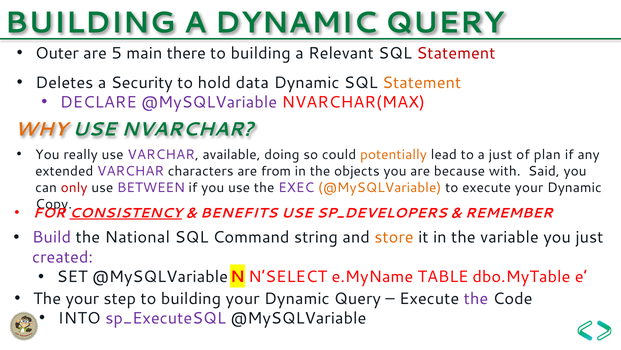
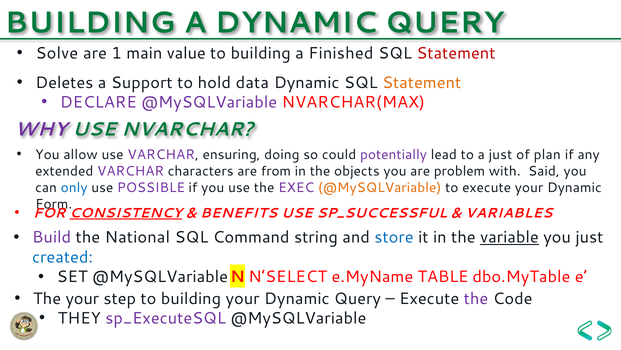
Outer: Outer -> Solve (57, 53)
5: 5 -> 1 (117, 53)
there: there -> value (186, 53)
Relevant: Relevant -> Finished (341, 53)
Security: Security -> Support (142, 83)
WHY colour: orange -> purple (41, 129)
really: really -> allow (81, 154)
available: available -> ensuring (232, 154)
potentially colour: orange -> purple (393, 154)
because: because -> problem (460, 171)
only colour: red -> blue (74, 187)
BETWEEN: BETWEEN -> POSSIBLE (151, 187)
Copy: Copy -> Form (54, 204)
SP_DEVELOPERS: SP_DEVELOPERS -> SP_SUCCESSFUL (382, 213)
REMEMBER: REMEMBER -> VARIABLES (509, 213)
store colour: orange -> blue (394, 237)
variable underline: none -> present (509, 237)
created colour: purple -> blue (63, 257)
INTO: INTO -> THEY (79, 318)
